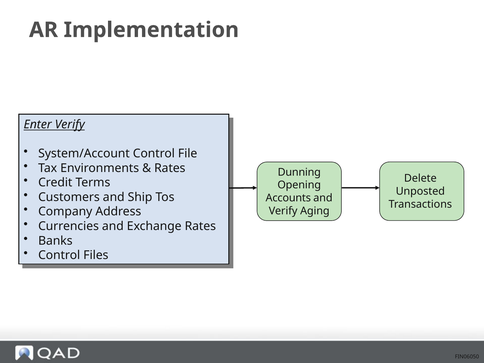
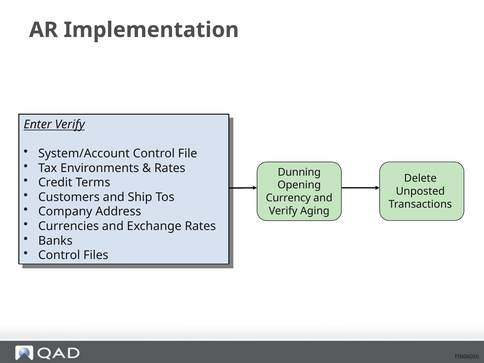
Accounts: Accounts -> Currency (288, 198)
